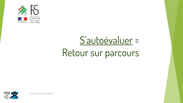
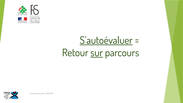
sur underline: none -> present (97, 53)
